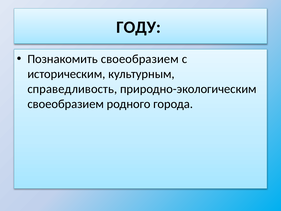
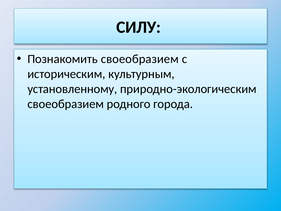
ГОДУ: ГОДУ -> СИЛУ (139, 27)
справедливость: справедливость -> установленному (72, 89)
